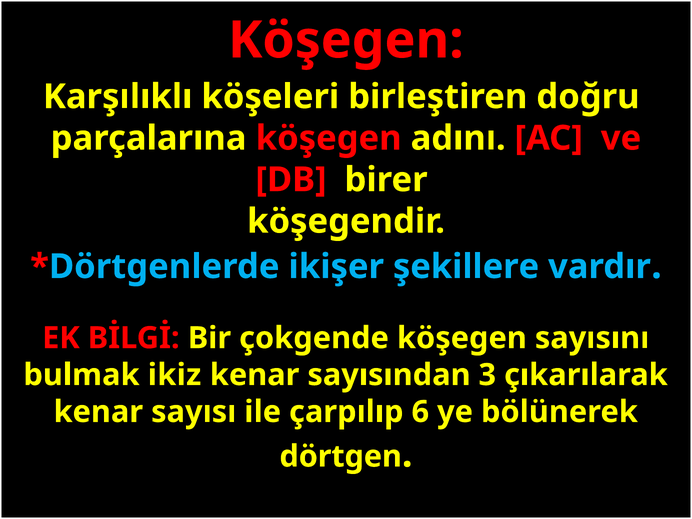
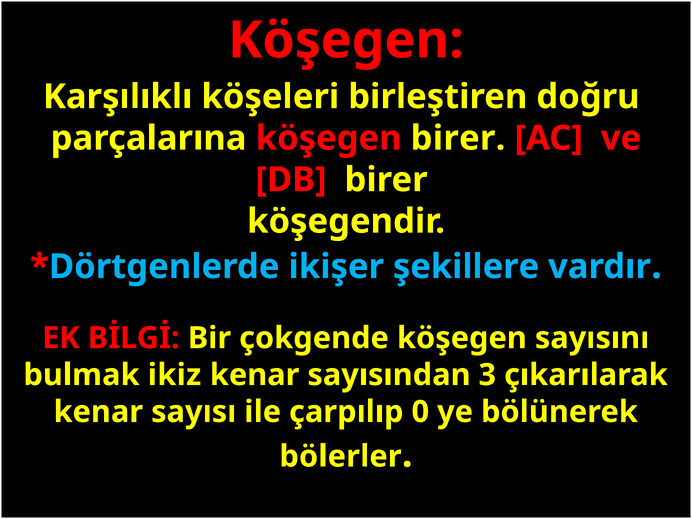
köşegen adını: adını -> birer (458, 138)
6: 6 -> 0 (420, 412)
dörtgen: dörtgen -> bölerler (341, 456)
